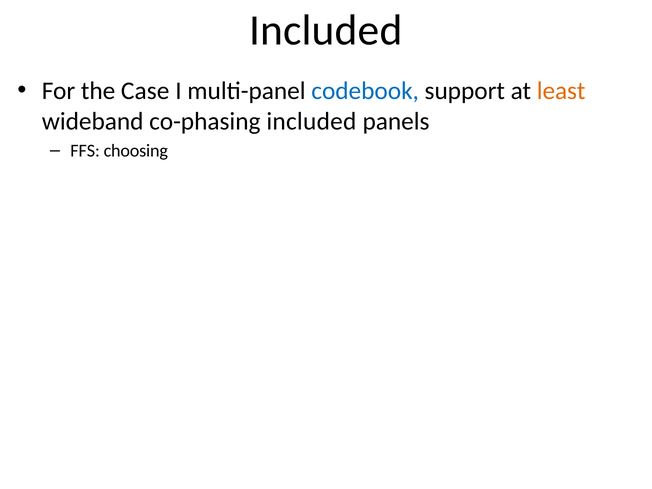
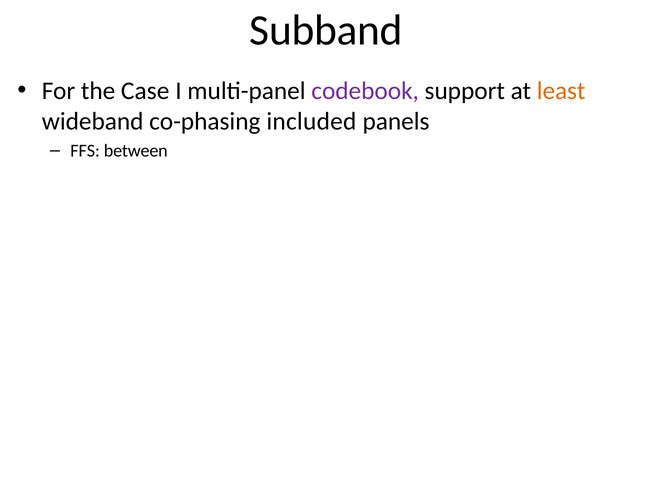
Included: Included -> Subband (326, 30)
codebook colour: blue -> purple (365, 91)
choosing: choosing -> between (136, 151)
